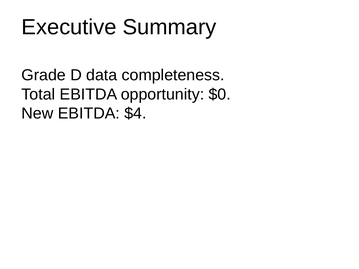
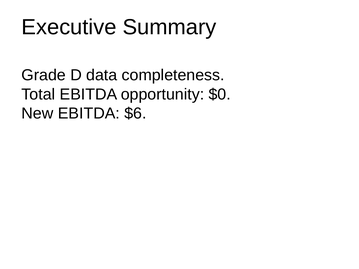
$4: $4 -> $6 (135, 114)
